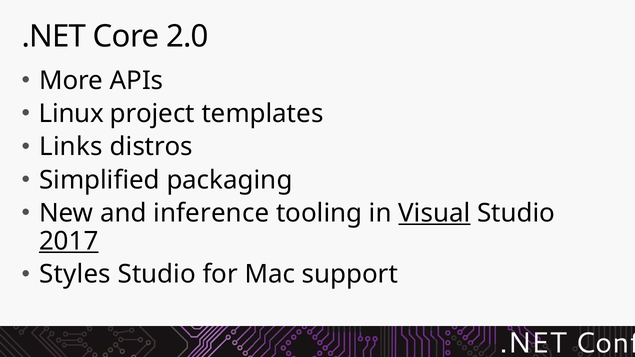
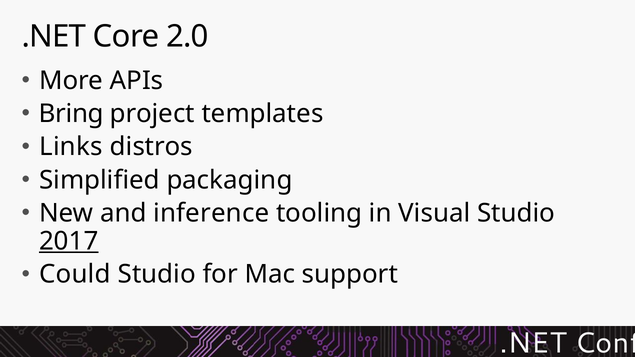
Linux: Linux -> Bring (71, 114)
Visual underline: present -> none (434, 213)
Styles: Styles -> Could (75, 275)
